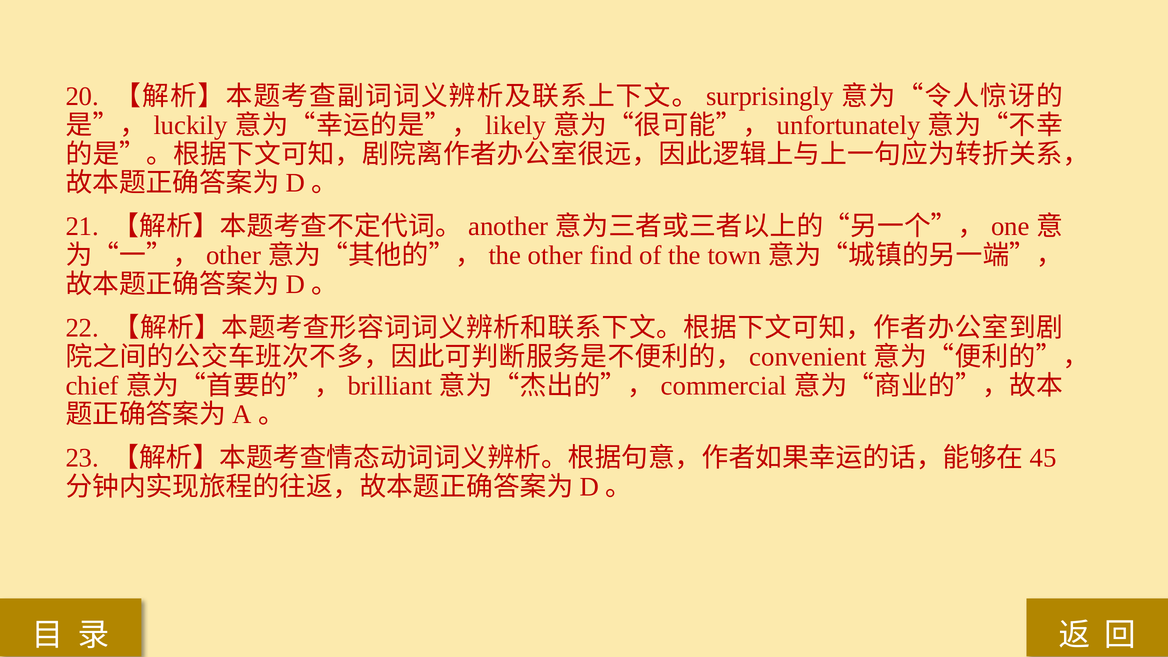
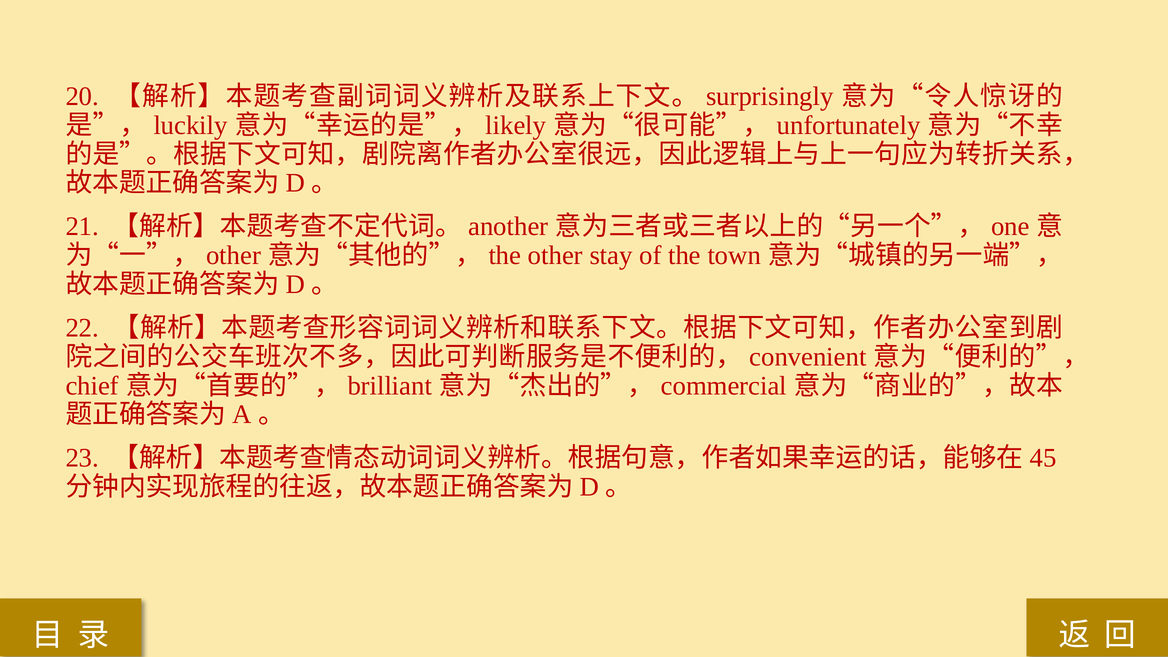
find: find -> stay (611, 255)
